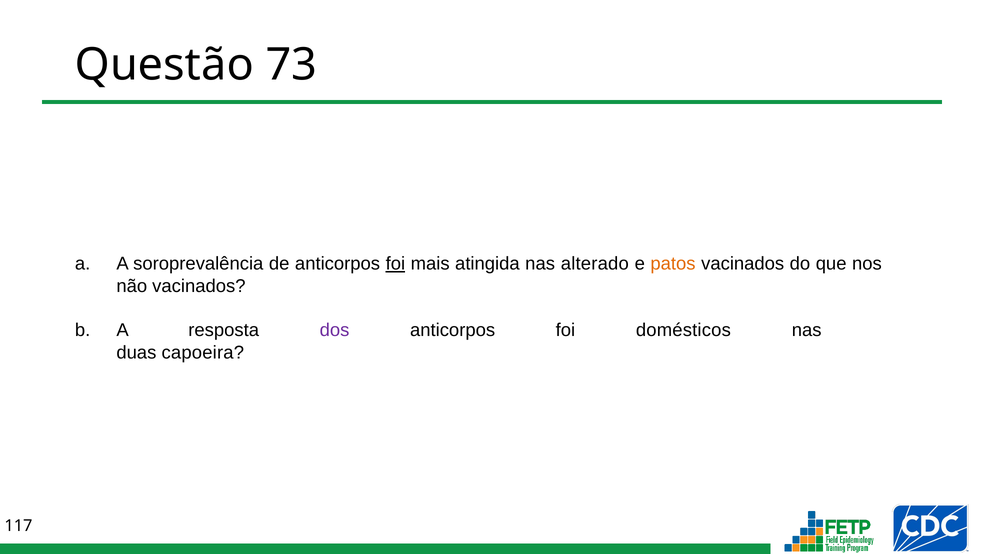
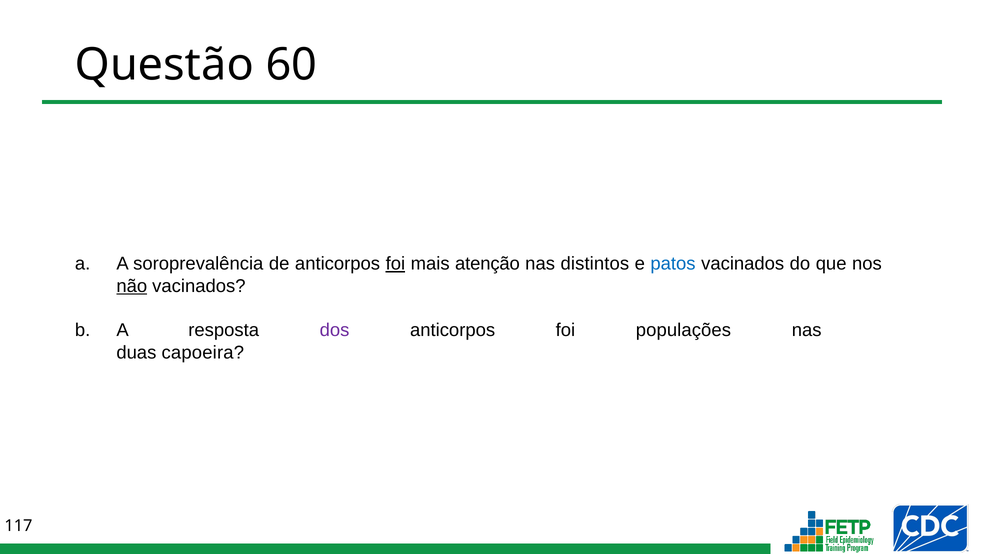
73: 73 -> 60 (291, 65)
atingida: atingida -> atenção (487, 264)
alterado: alterado -> distintos (595, 264)
patos colour: orange -> blue (673, 264)
não underline: none -> present (132, 286)
domésticos: domésticos -> populações (683, 330)
